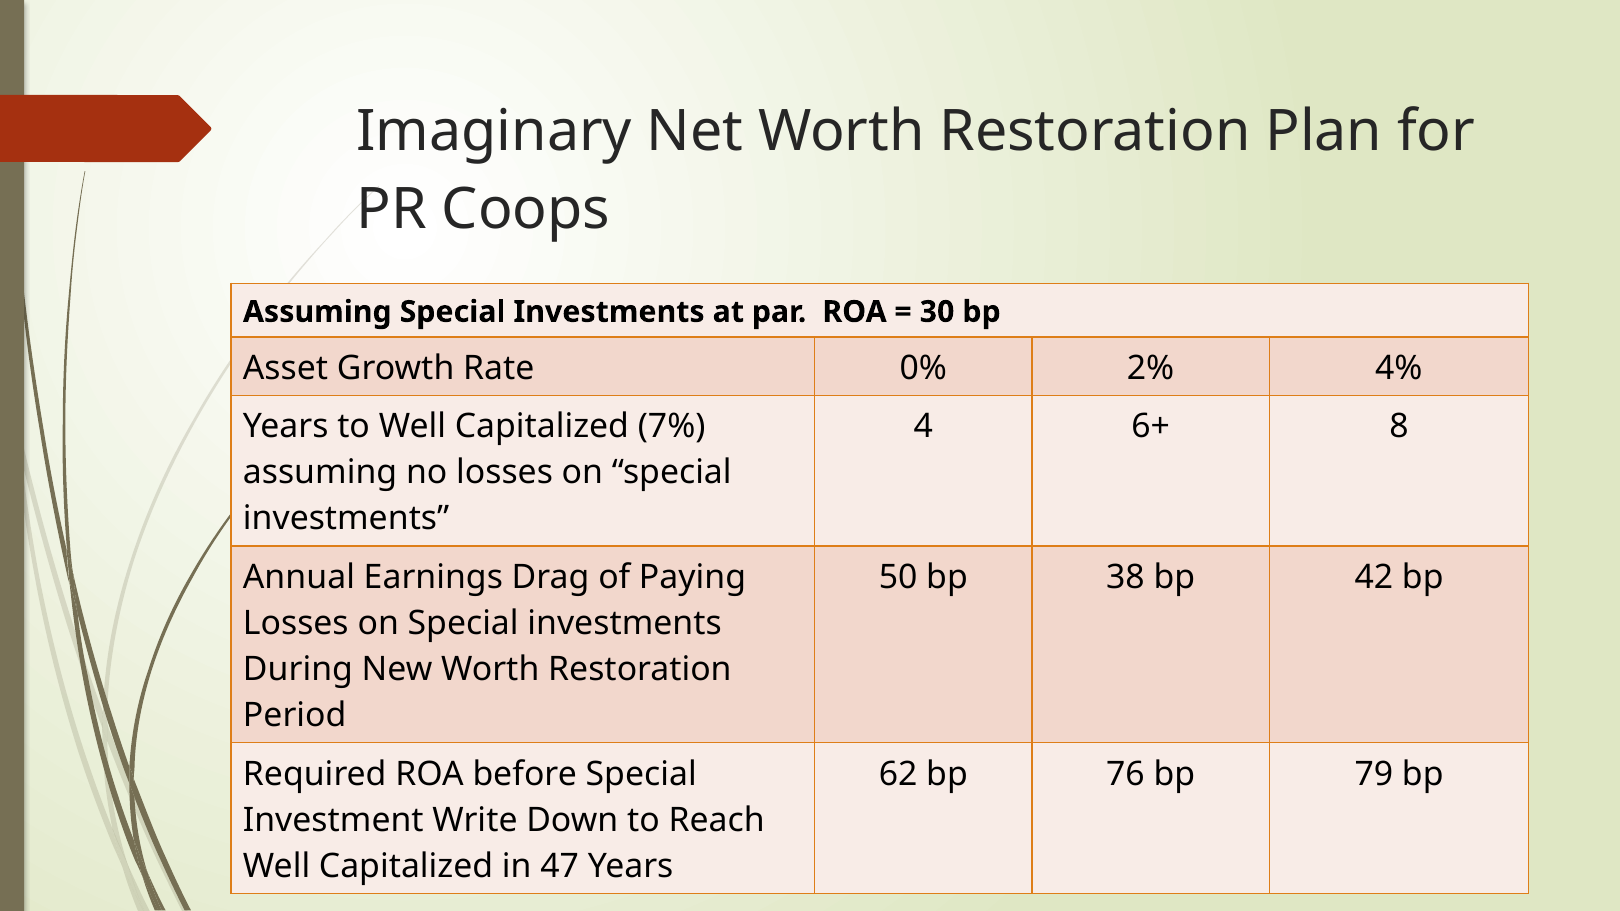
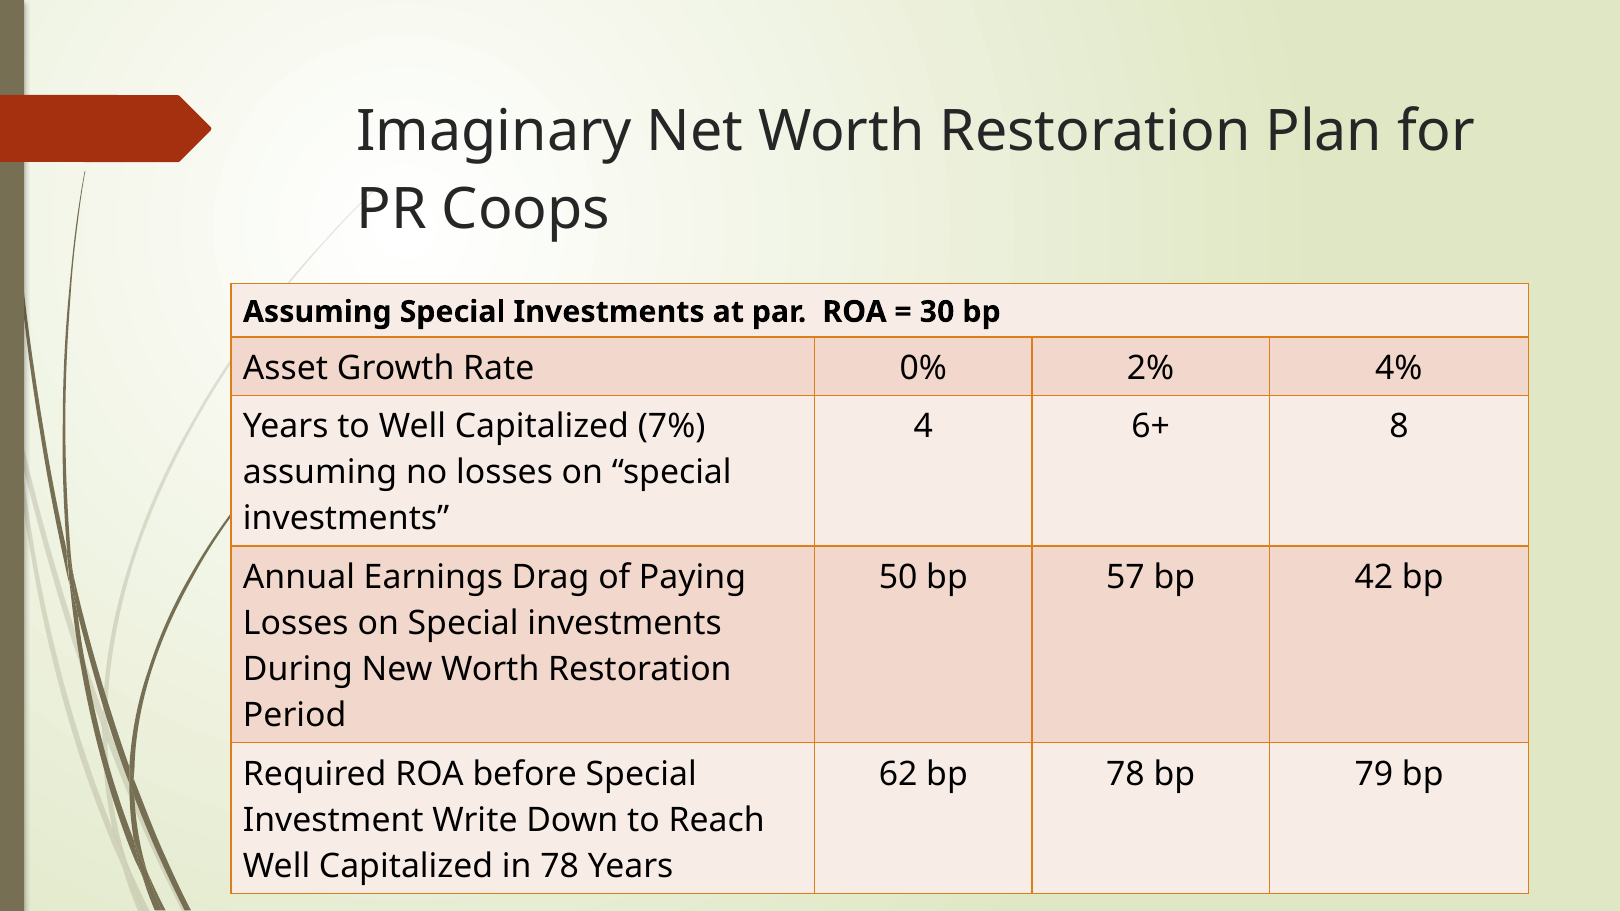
38: 38 -> 57 (1125, 577)
bp 76: 76 -> 78 (1125, 774)
in 47: 47 -> 78 (560, 866)
